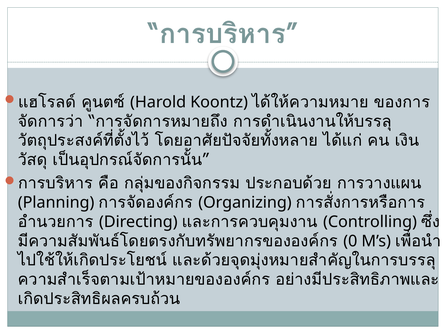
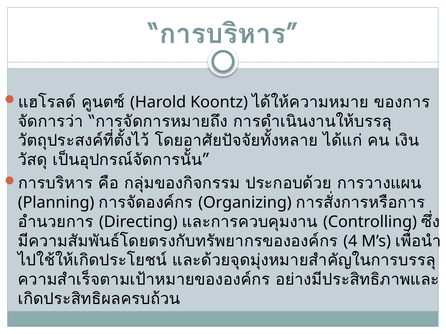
0: 0 -> 4 (350, 241)
